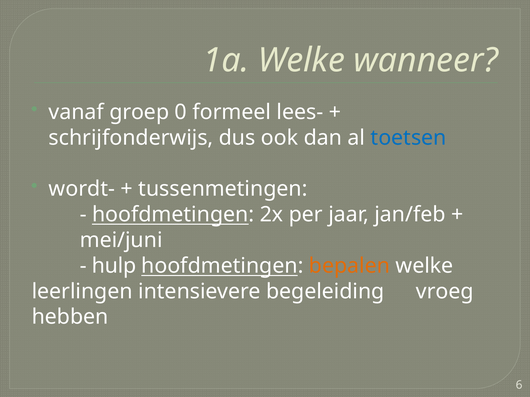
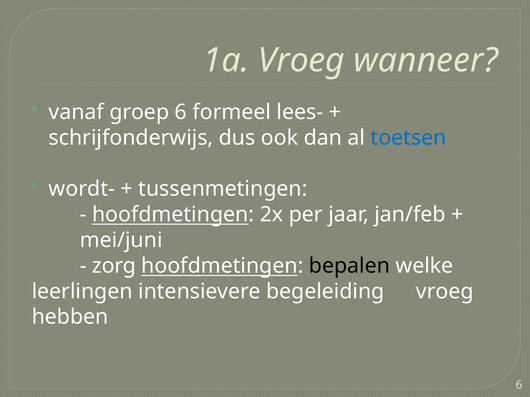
1a Welke: Welke -> Vroeg (301, 60)
groep 0: 0 -> 6 (181, 112)
hulp: hulp -> zorg (114, 266)
bepalen colour: orange -> black (349, 266)
